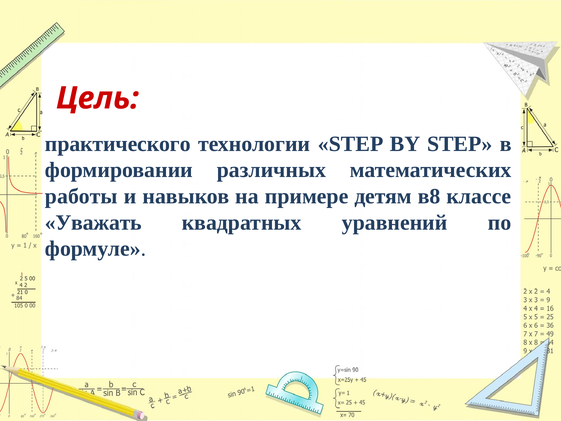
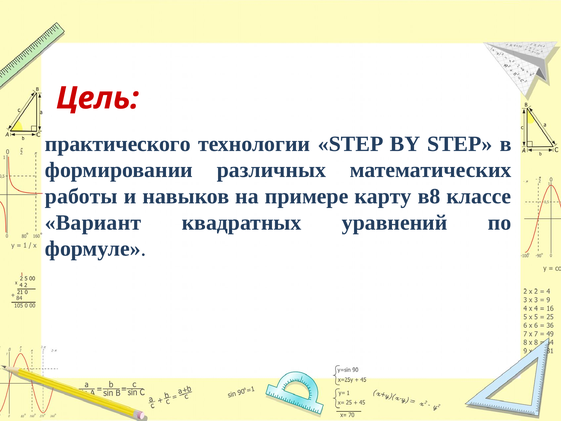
детям: детям -> карту (383, 196)
Уважать: Уважать -> Вариант (93, 222)
